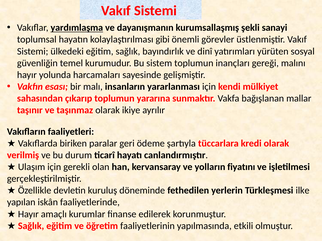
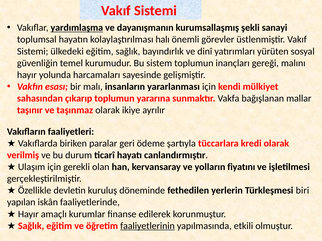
gibi: gibi -> halı (163, 40)
ilke: ilke -> biri (302, 191)
faaliyetlerinin underline: none -> present (147, 226)
